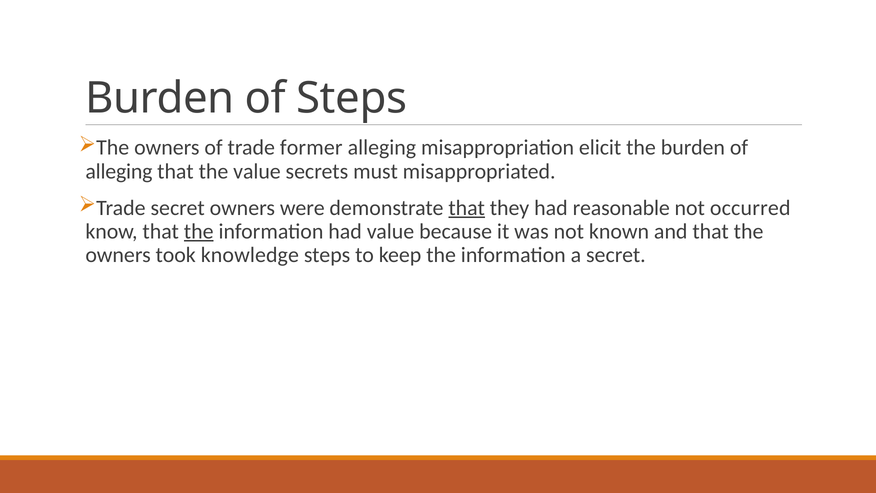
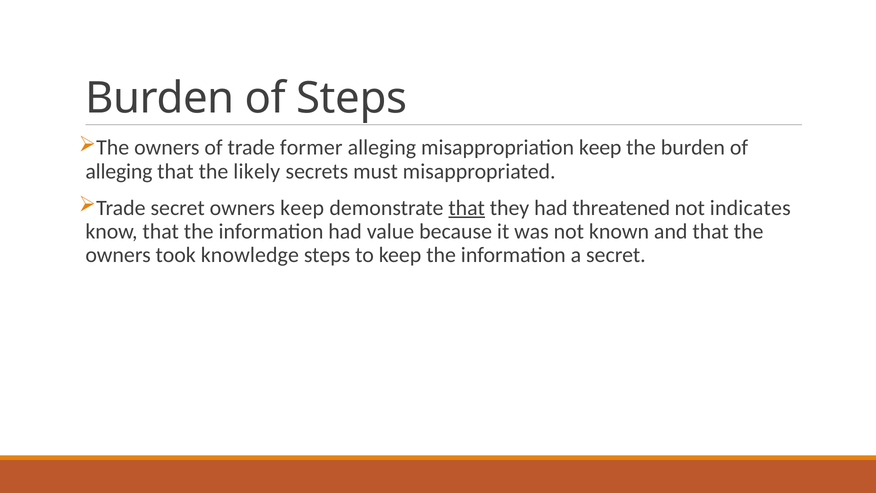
misappropriation elicit: elicit -> keep (600, 148)
the value: value -> likely (257, 171)
owners were: were -> keep (302, 208)
reasonable: reasonable -> threatened (621, 208)
occurred: occurred -> indicates (750, 208)
the underline: present -> none (199, 231)
